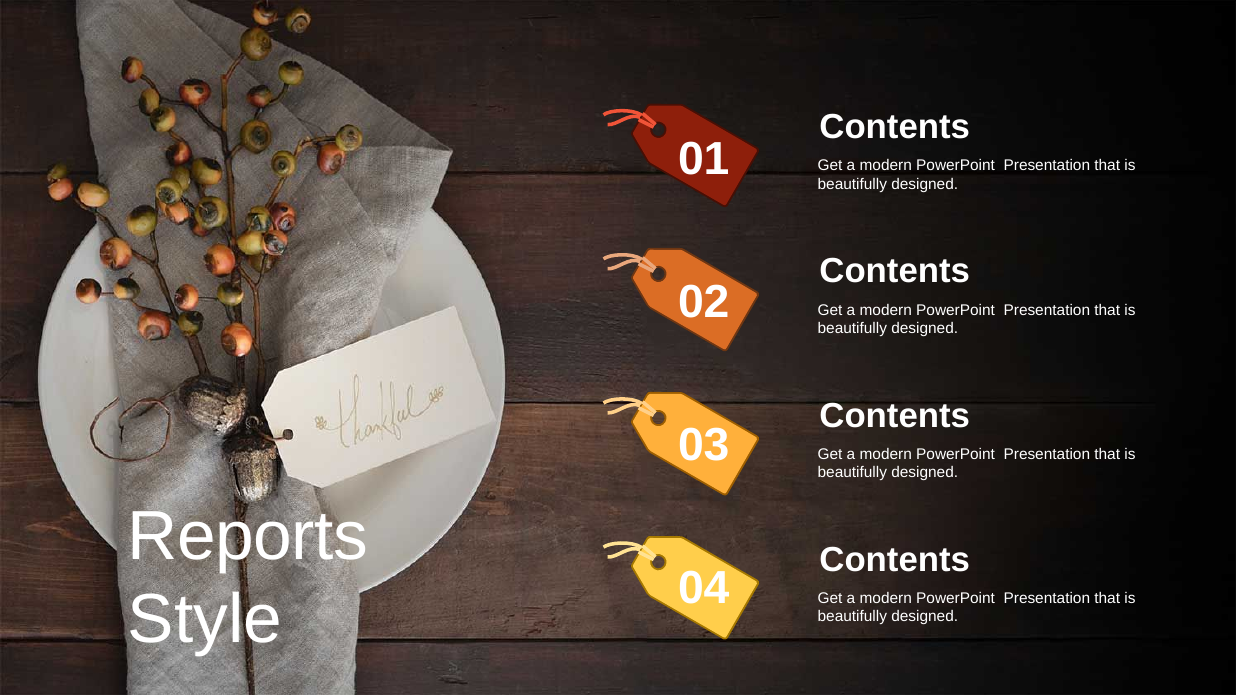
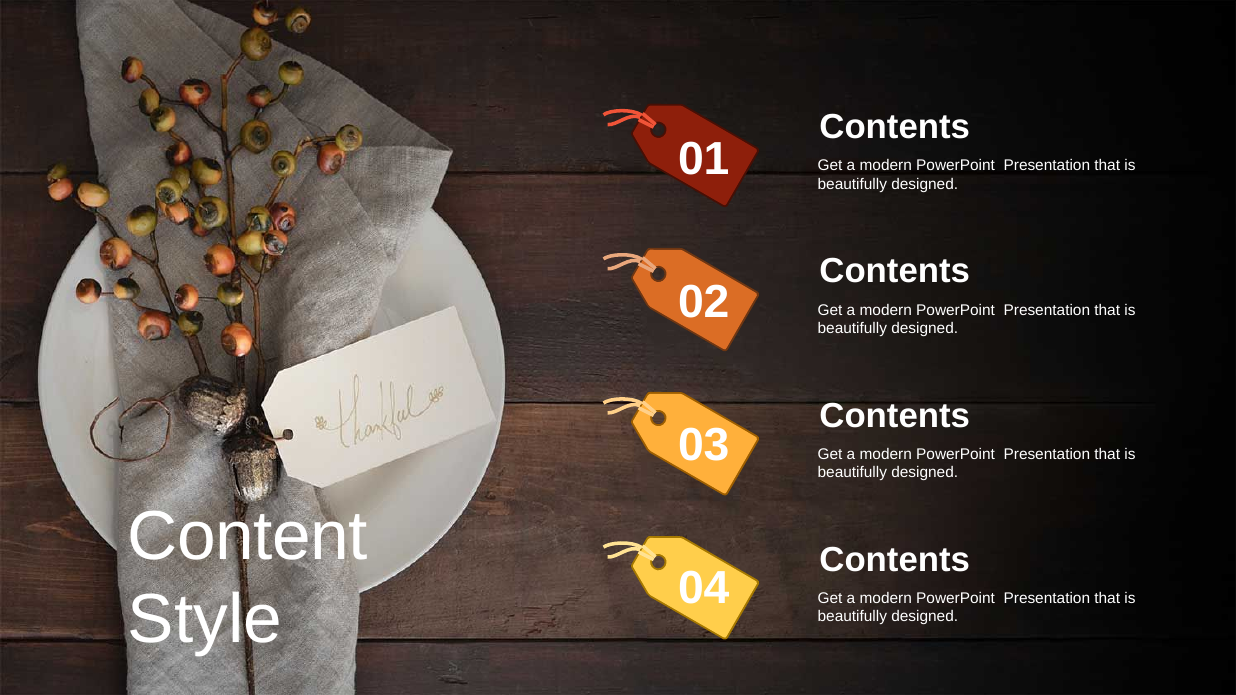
Reports: Reports -> Content (248, 537)
